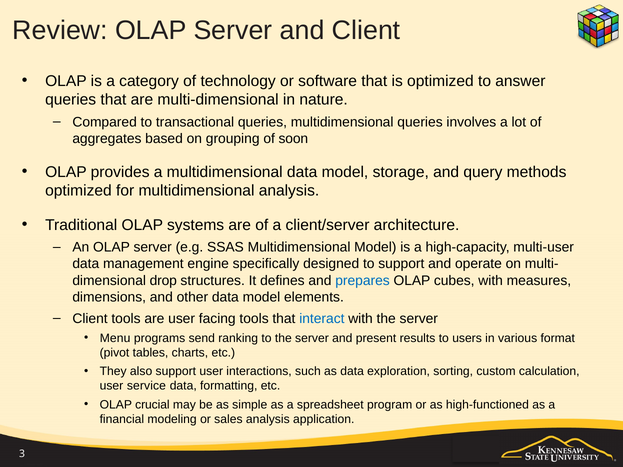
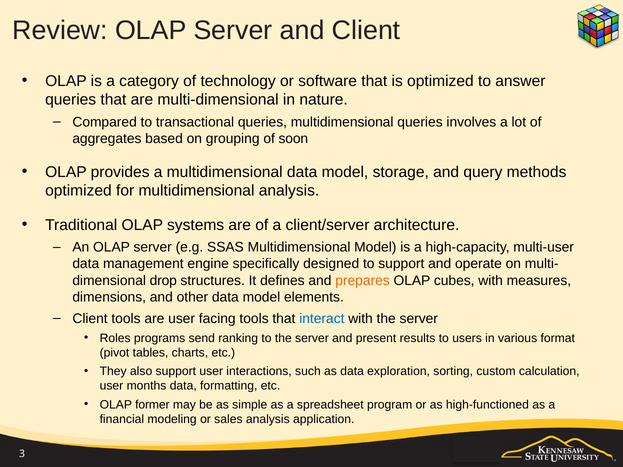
prepares colour: blue -> orange (363, 281)
Menu: Menu -> Roles (115, 338)
service: service -> months (146, 386)
crucial: crucial -> former (152, 405)
